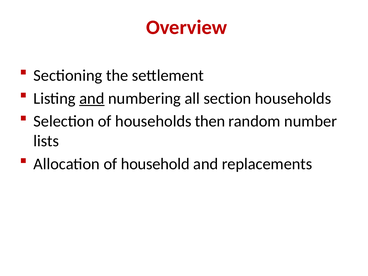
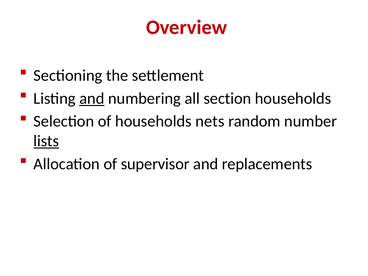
then: then -> nets (210, 121)
lists underline: none -> present (46, 141)
household: household -> supervisor (155, 164)
